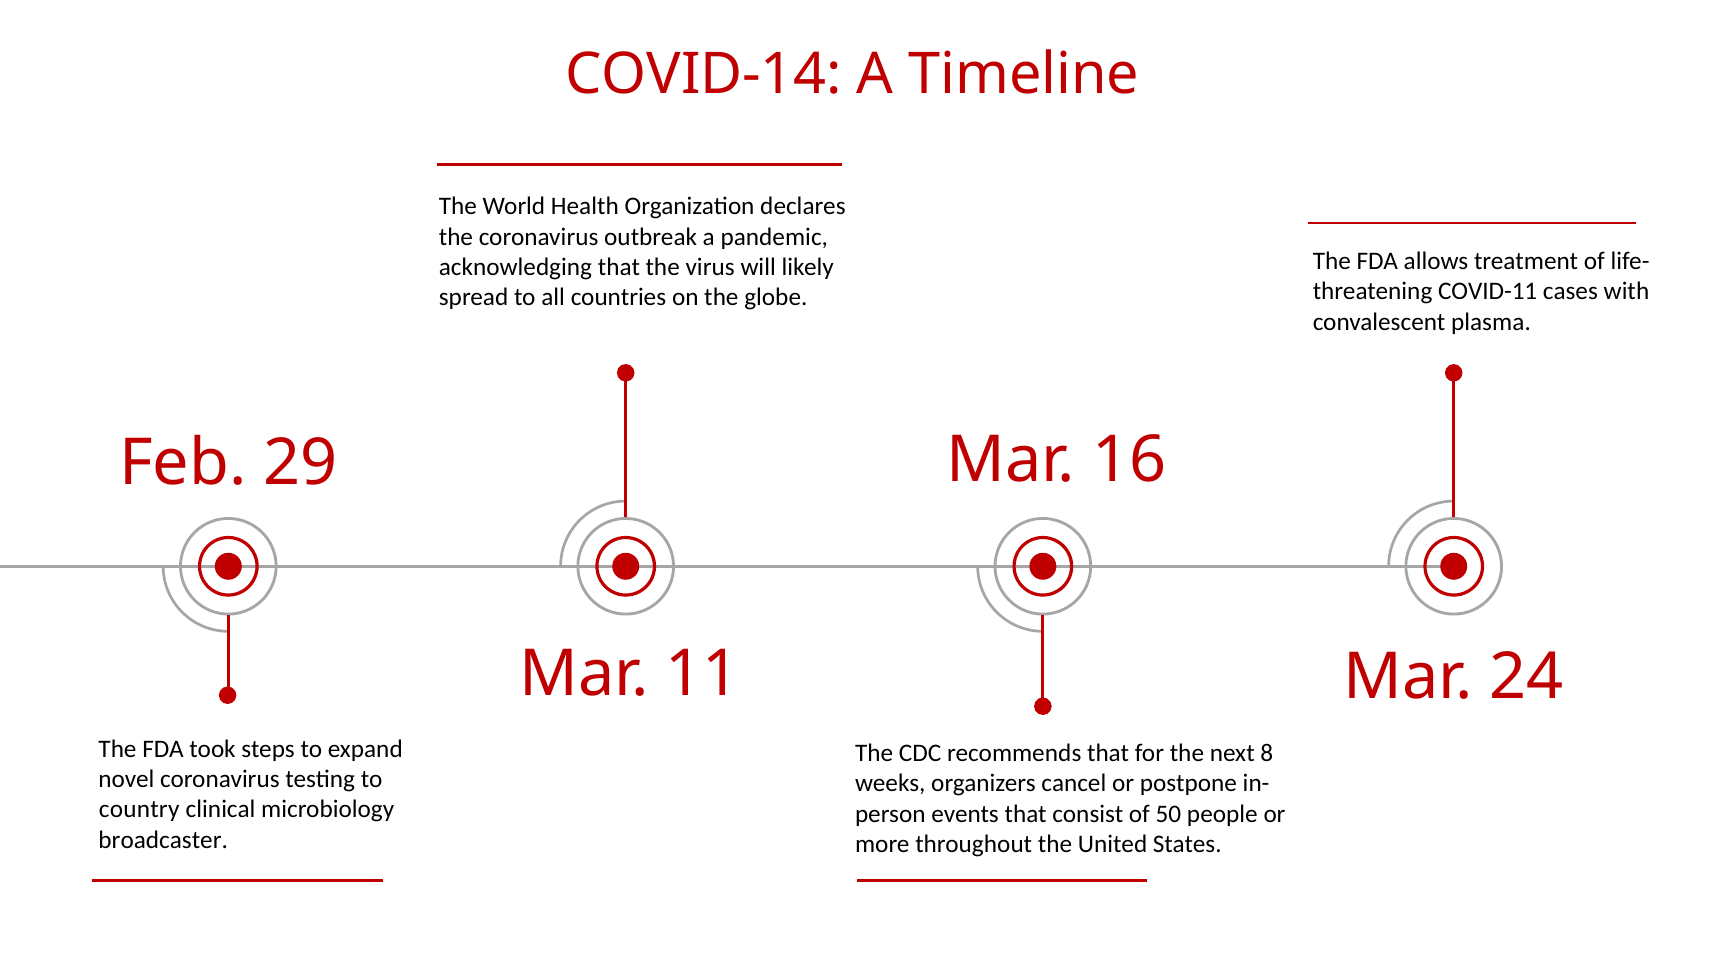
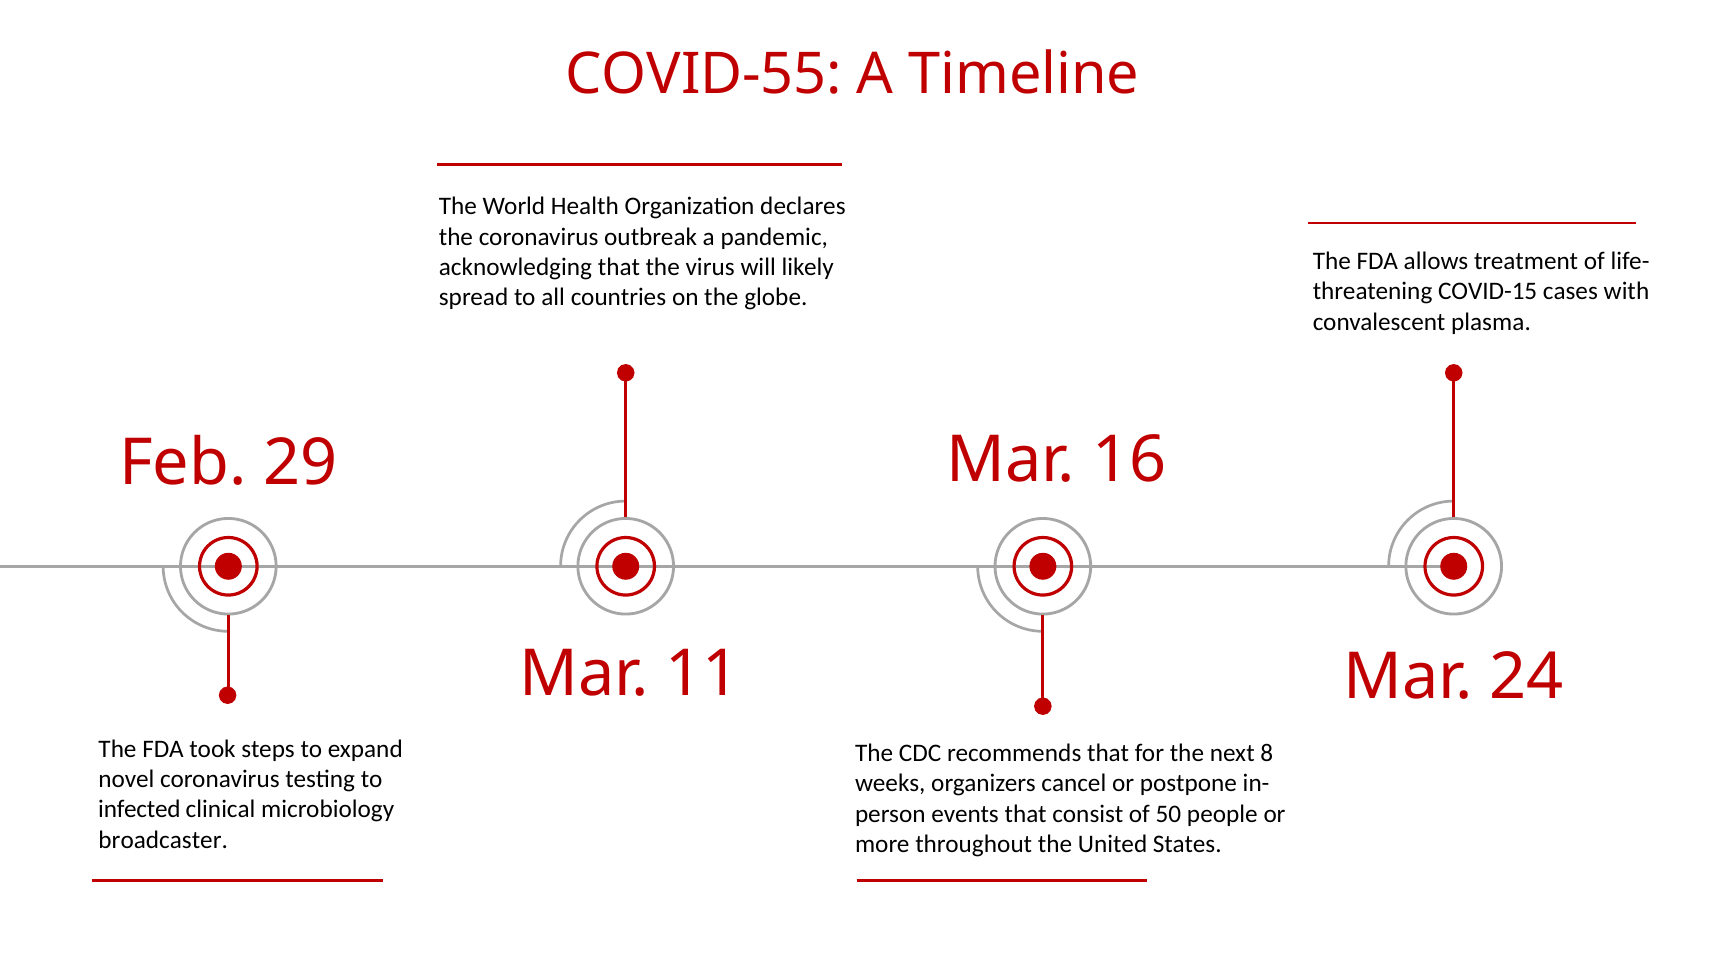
COVID-14: COVID-14 -> COVID-55 (704, 75)
COVID-11: COVID-11 -> COVID-15 (1488, 292)
country: country -> infected (139, 810)
